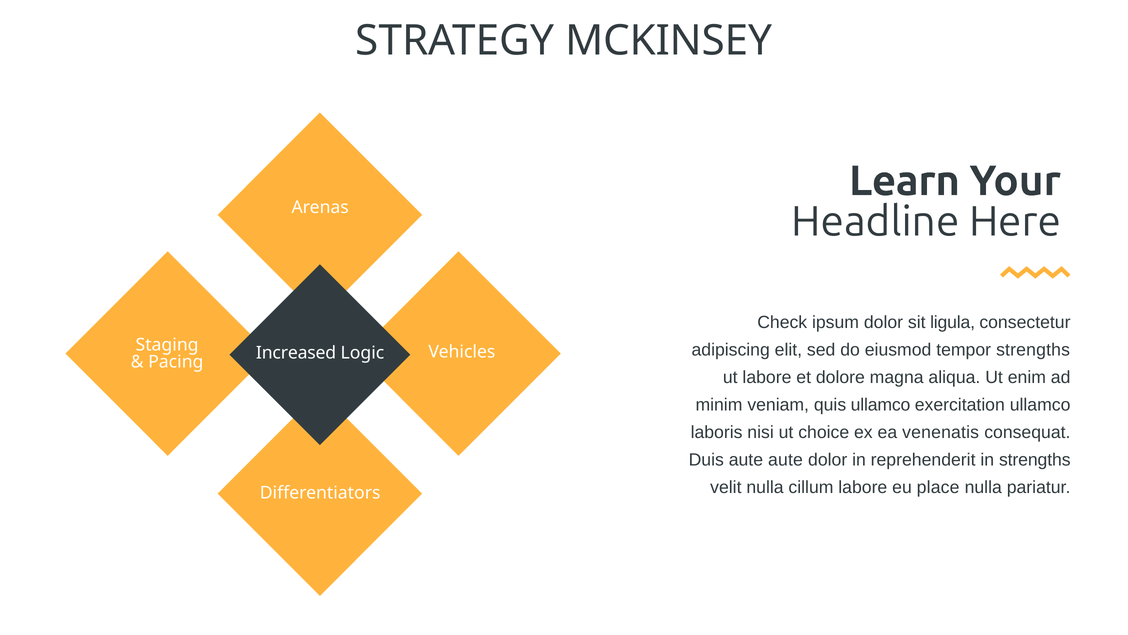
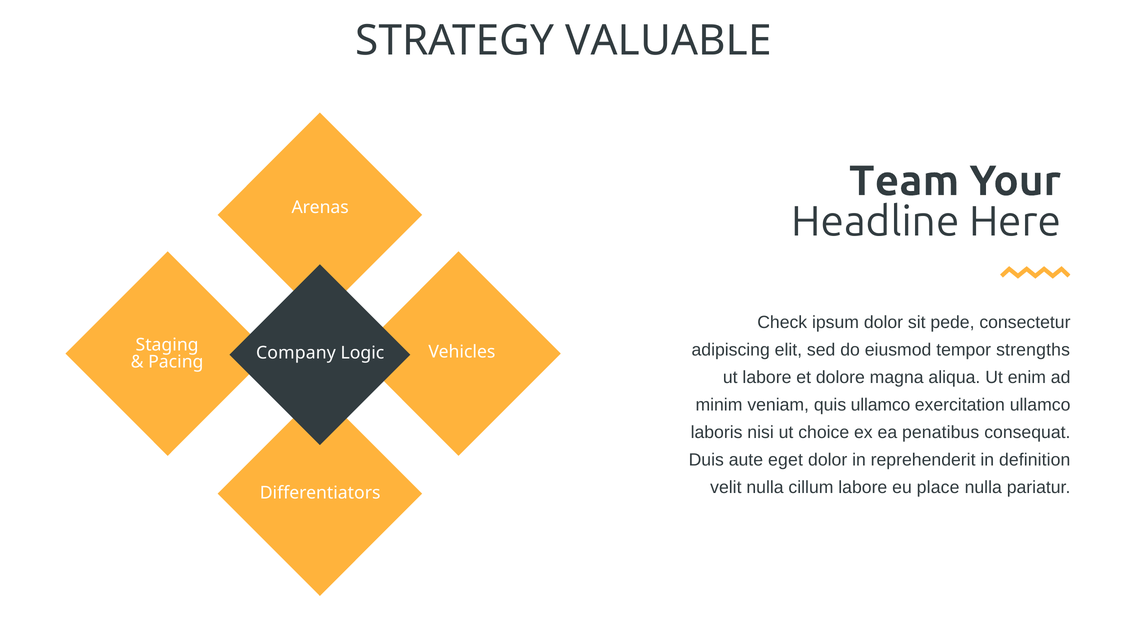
MCKINSEY: MCKINSEY -> VALUABLE (668, 41)
Learn: Learn -> Team (904, 181)
ligula: ligula -> pede (953, 322)
Increased: Increased -> Company (296, 353)
venenatis: venenatis -> penatibus (941, 432)
aute aute: aute -> eget (785, 460)
in strengths: strengths -> definition (1035, 460)
